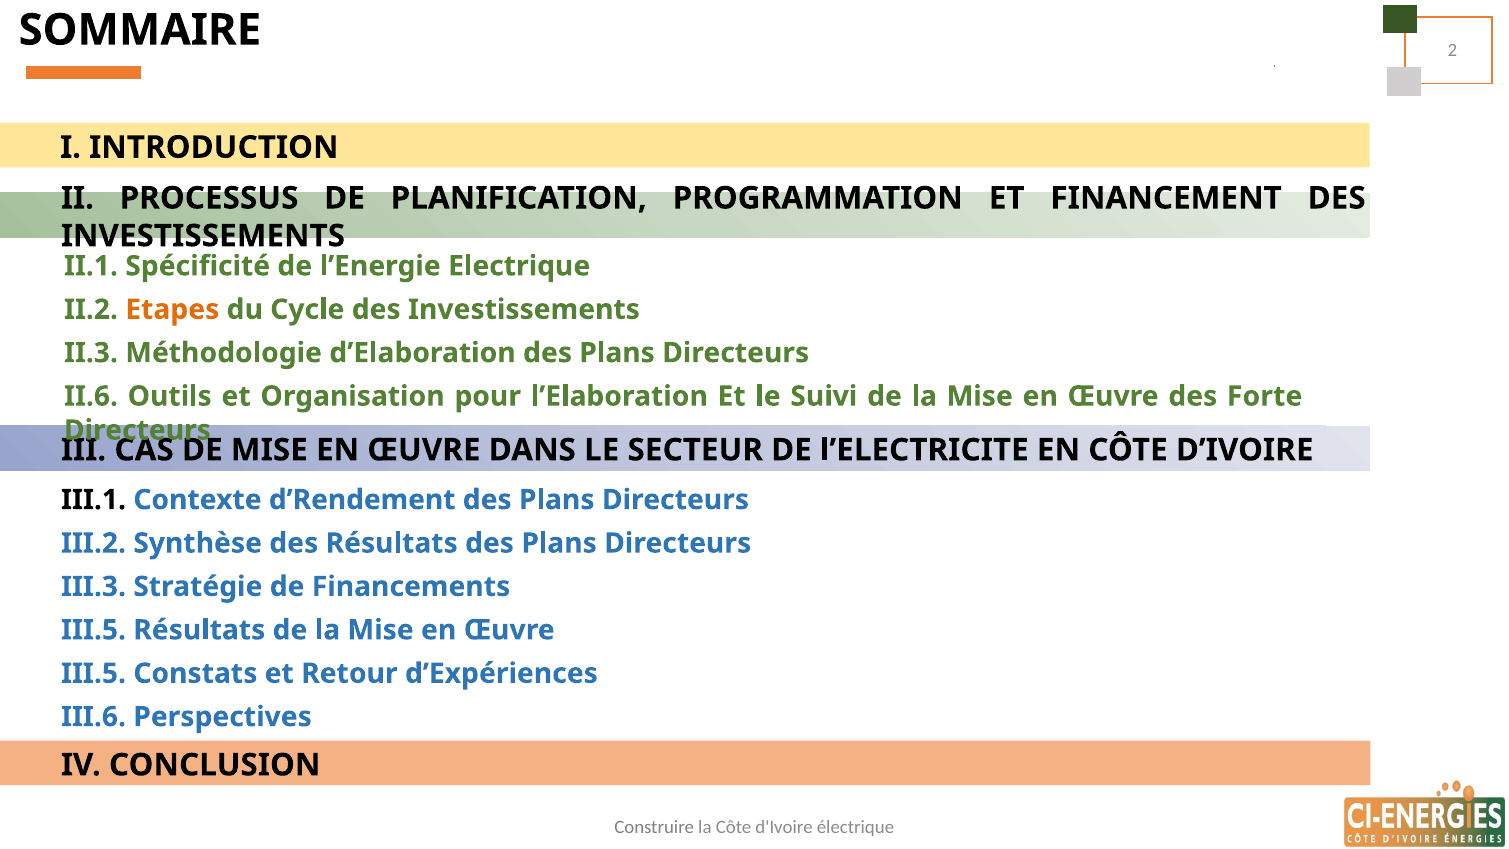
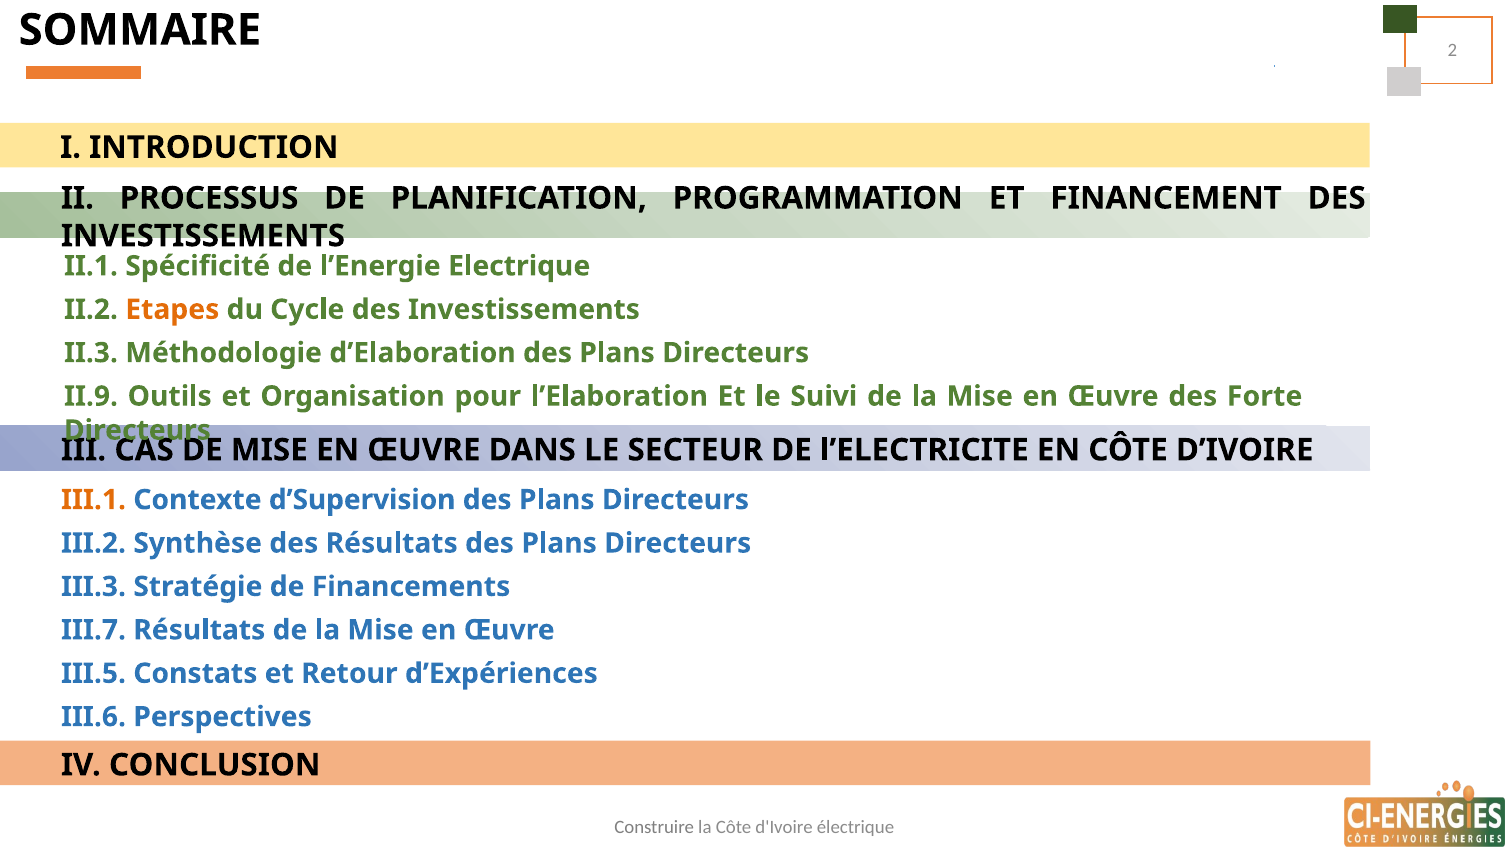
II.6: II.6 -> II.9 (91, 396)
III.1 colour: black -> orange (93, 500)
d’Rendement: d’Rendement -> d’Supervision (362, 500)
III.5: III.5 -> III.7 (93, 630)
